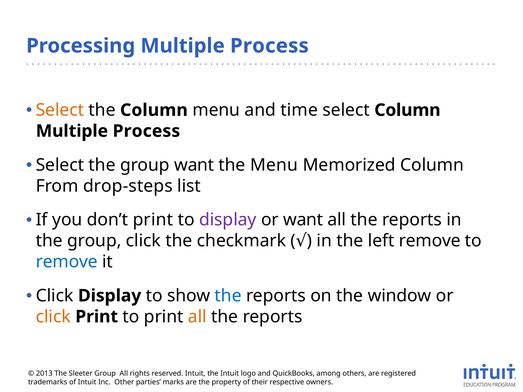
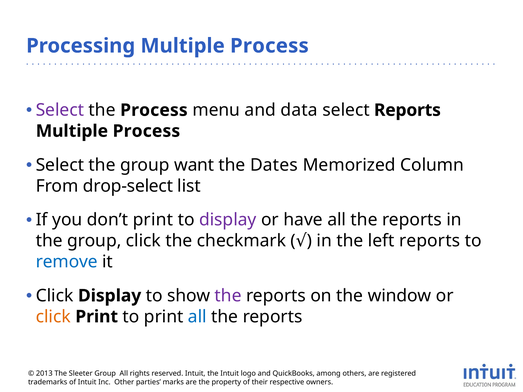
Select colour: orange -> purple (60, 110)
the Column: Column -> Process (154, 110)
time: time -> data (299, 110)
select Column: Column -> Reports (407, 110)
the Menu: Menu -> Dates (274, 165)
drop-steps: drop-steps -> drop-select (128, 186)
or want: want -> have (303, 220)
left remove: remove -> reports (430, 241)
the colour: blue -> purple (228, 296)
all colour: orange -> blue (197, 317)
